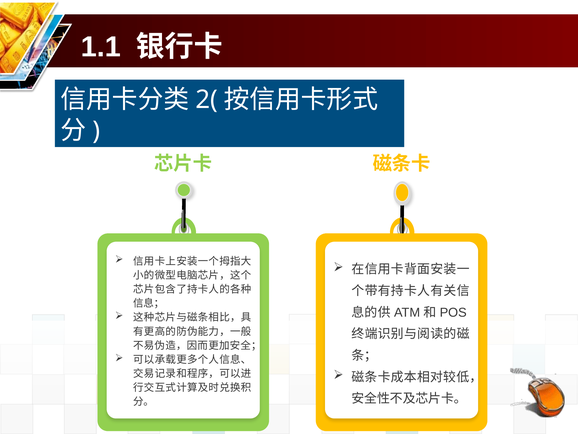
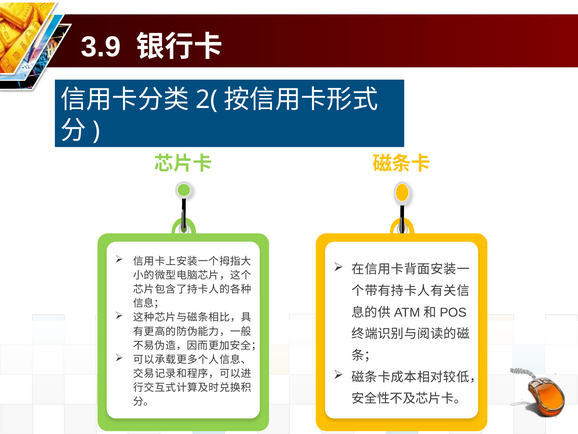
1.1: 1.1 -> 3.9 (101, 47)
